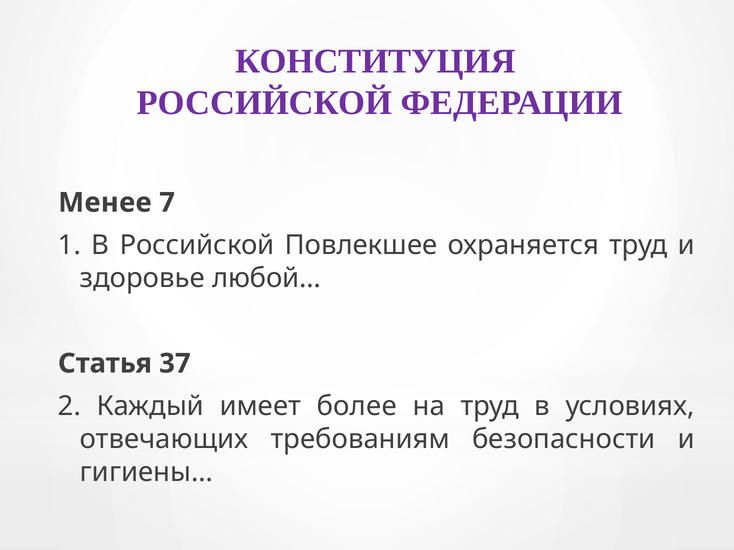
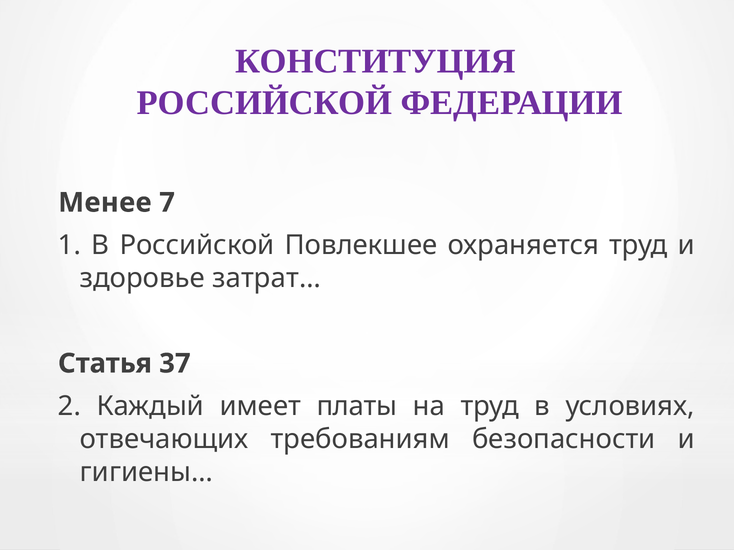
любой…: любой… -> затрат… (266, 279)
более: более -> платы (357, 406)
